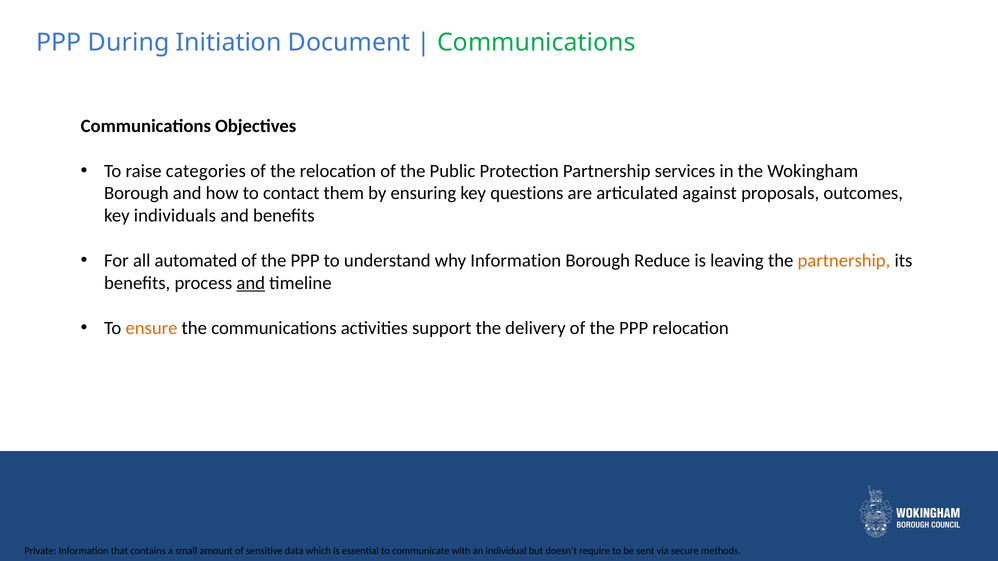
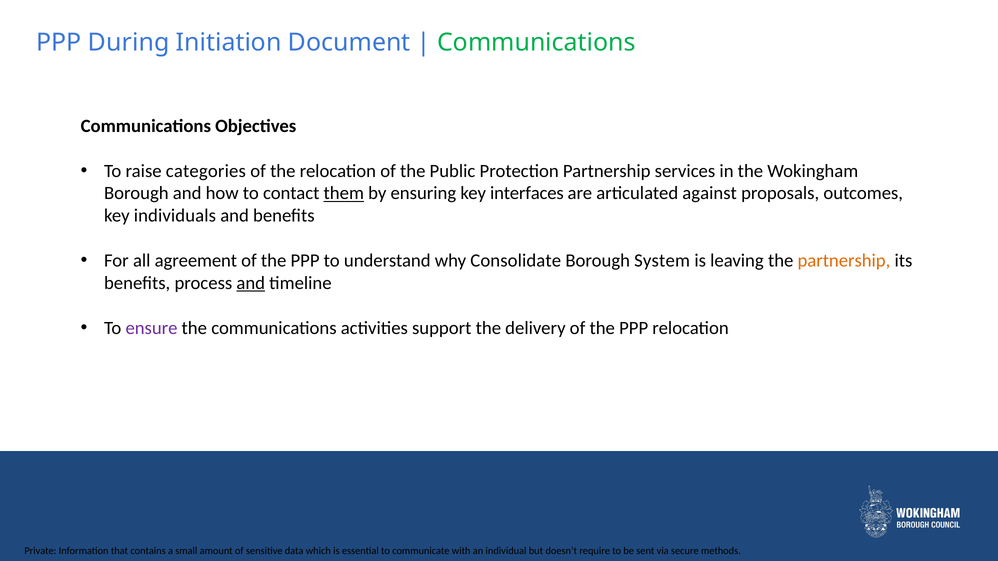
them underline: none -> present (344, 193)
questions: questions -> interfaces (527, 193)
automated: automated -> agreement (196, 261)
why Information: Information -> Consolidate (516, 261)
Reduce: Reduce -> System (662, 261)
ensure colour: orange -> purple (152, 328)
